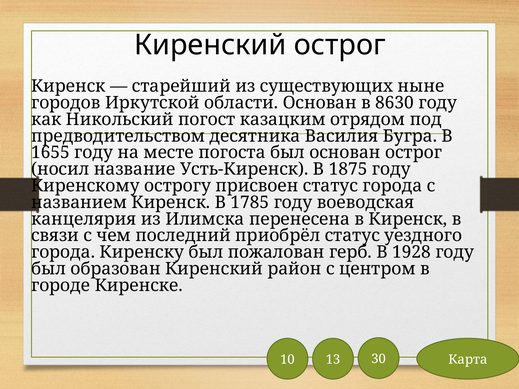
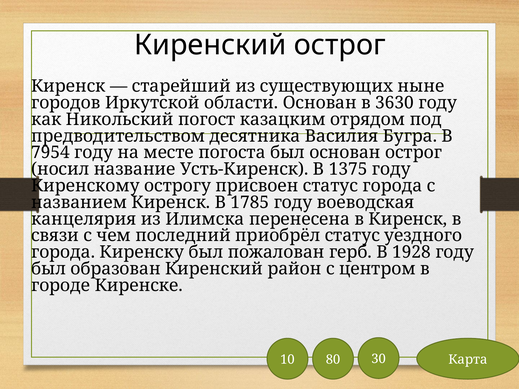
8630: 8630 -> 3630 (395, 103)
1655: 1655 -> 7954 (50, 153)
1875: 1875 -> 1375 (348, 169)
13: 13 -> 80 (333, 360)
